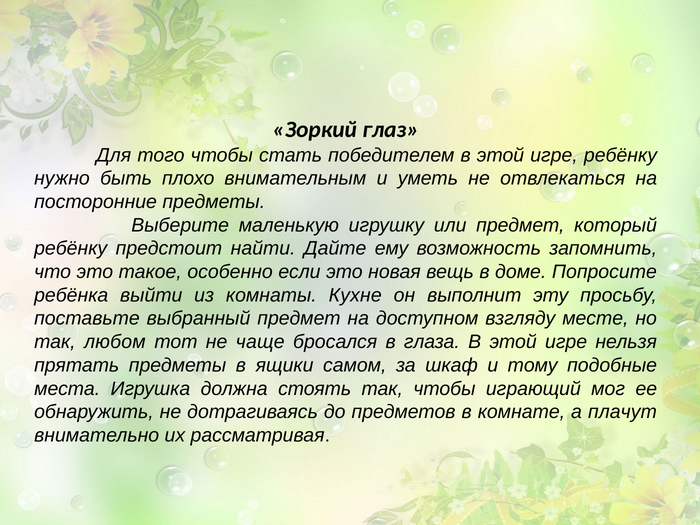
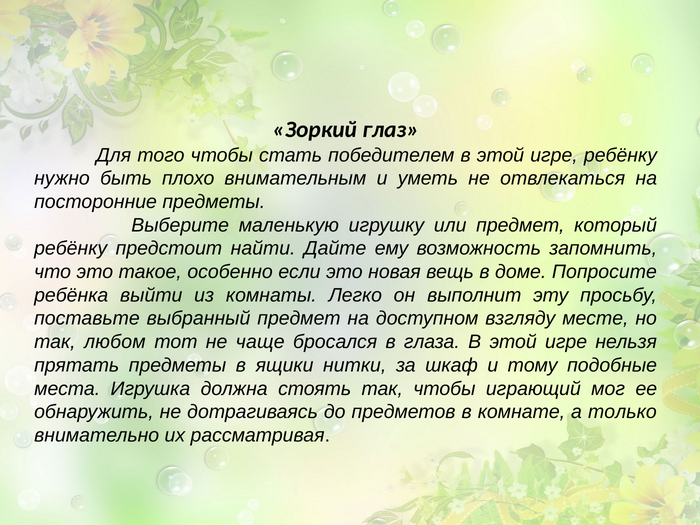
Кухне: Кухне -> Легко (355, 295)
самом: самом -> нитки (355, 365)
плачут: плачут -> только (622, 412)
